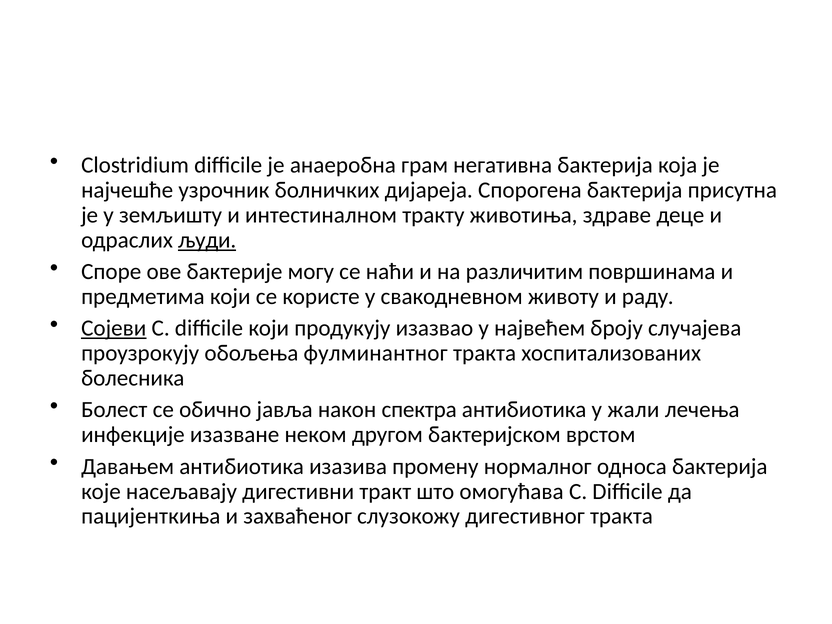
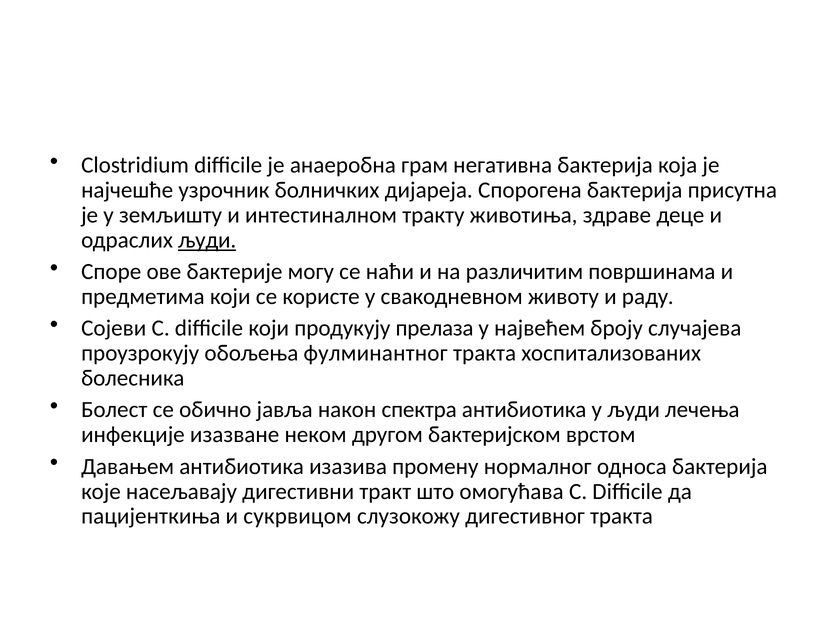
Сојеви underline: present -> none (114, 328)
изазвао: изазвао -> прелаза (435, 328)
у жали: жали -> људи (634, 410)
захваћеног: захваћеног -> сукрвицом (297, 516)
